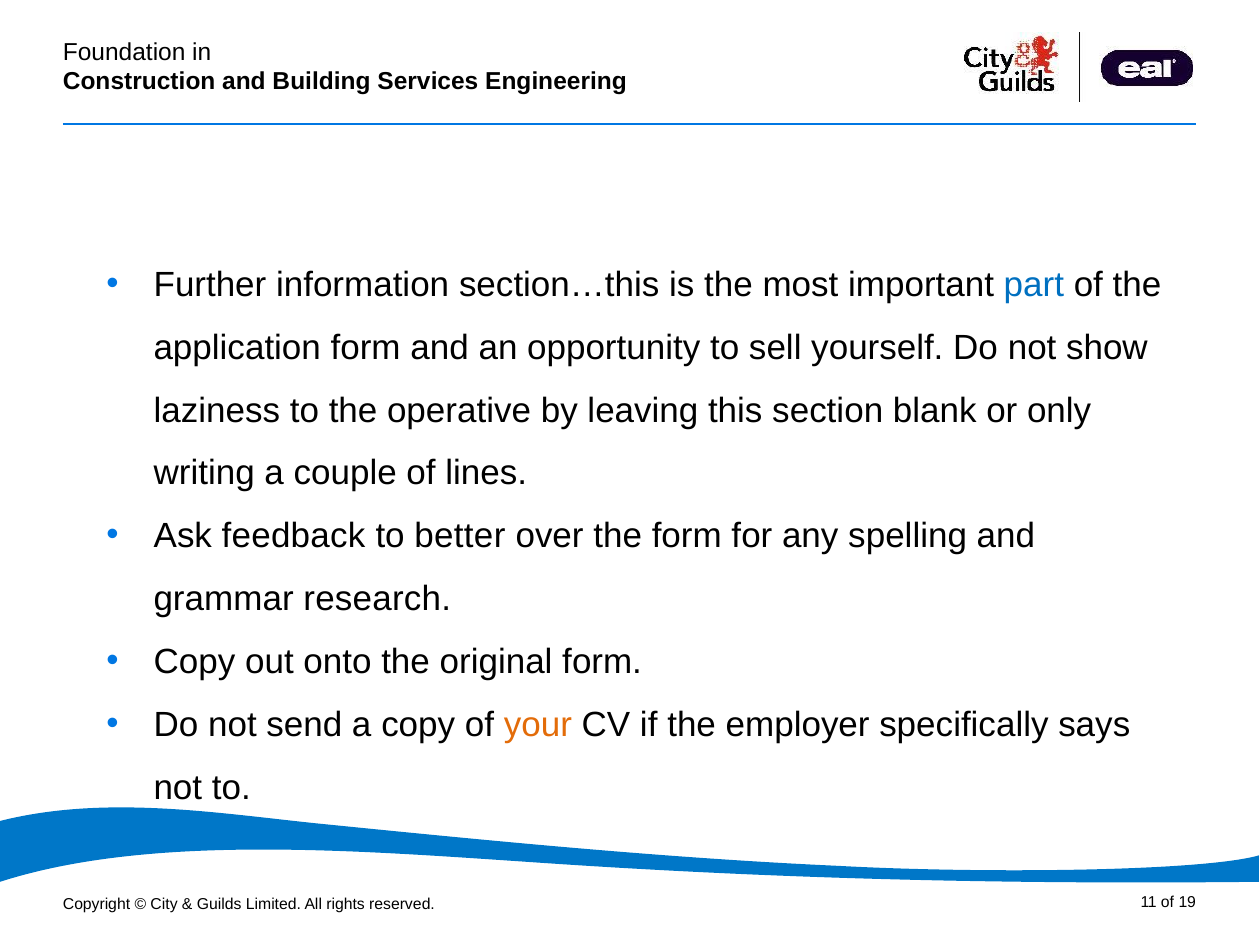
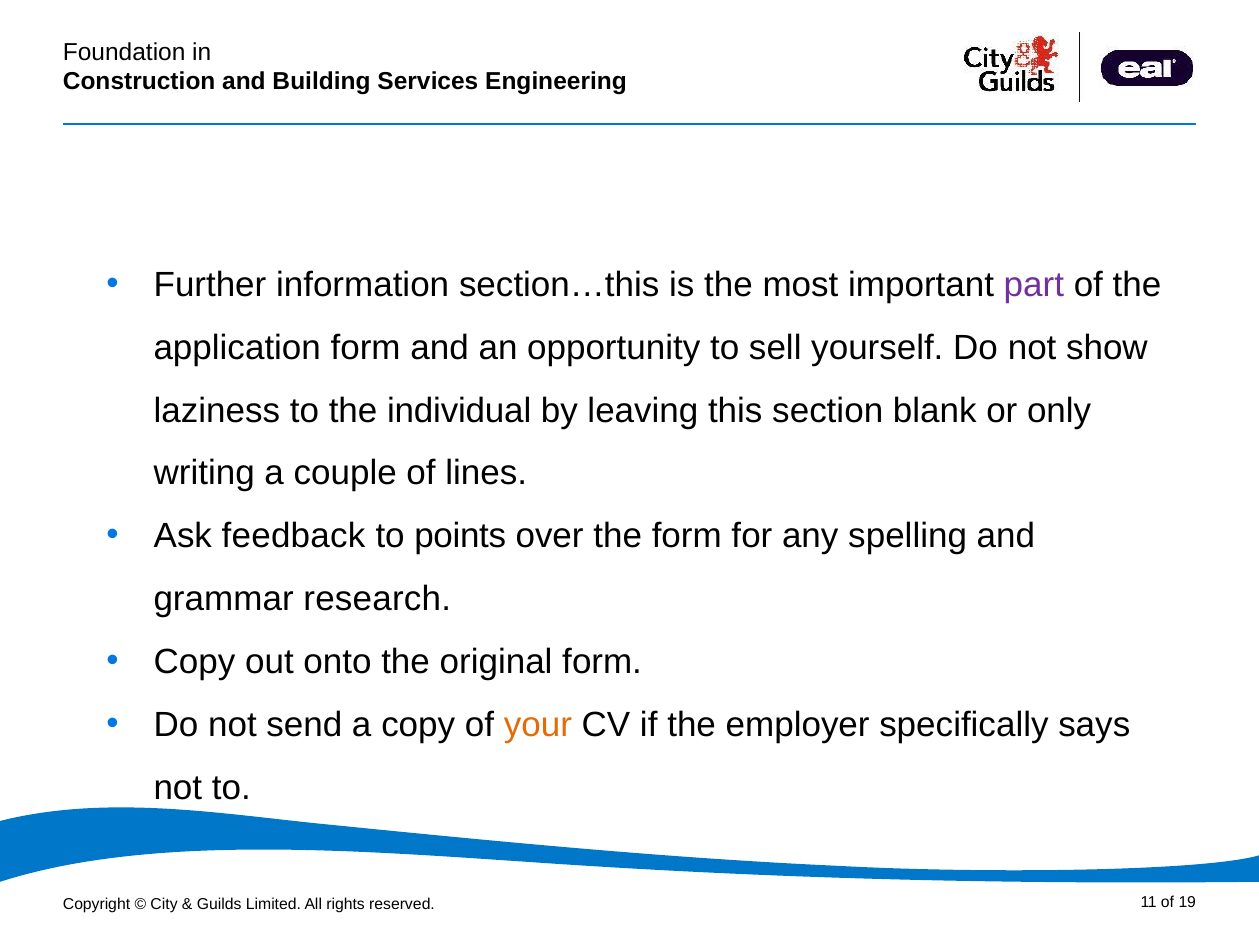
part colour: blue -> purple (1034, 285)
operative: operative -> individual (459, 411)
better: better -> points (460, 537)
